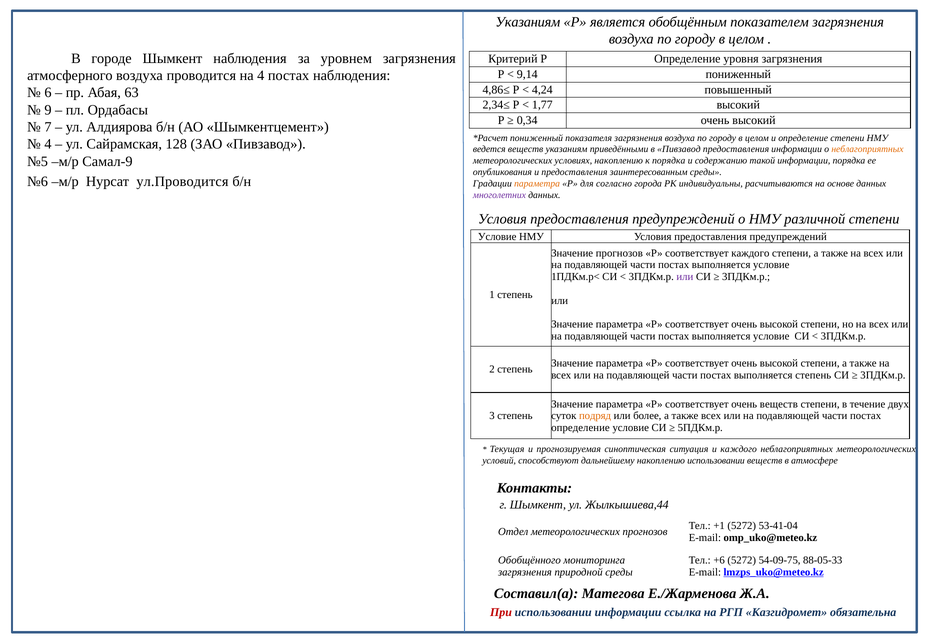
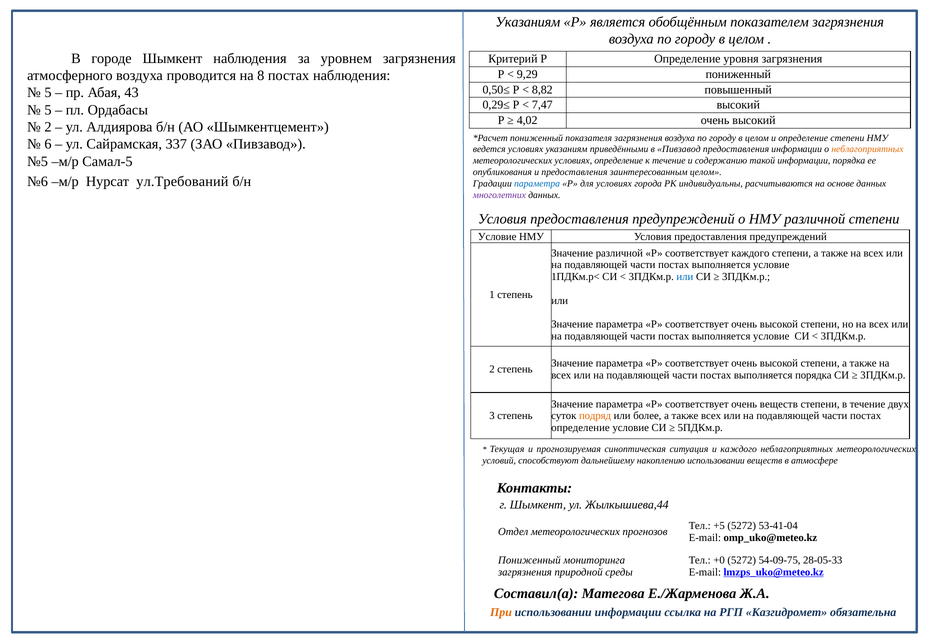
9,14: 9,14 -> 9,29 (527, 74)
на 4: 4 -> 8 (261, 76)
4,86≤: 4,86≤ -> 0,50≤ (496, 90)
4,24: 4,24 -> 8,82 (542, 90)
6: 6 -> 5 (48, 93)
63: 63 -> 43 (132, 93)
2,34≤: 2,34≤ -> 0,29≤ (496, 105)
1,77: 1,77 -> 7,47 (542, 105)
9: 9 -> 5 (48, 110)
0,34: 0,34 -> 4,02 (527, 120)
7: 7 -> 2 (48, 127)
4: 4 -> 6 (48, 144)
128: 128 -> 337 (176, 144)
ведется веществ: веществ -> условиях (526, 149)
Самал-9: Самал-9 -> Самал-5 (107, 161)
условиях накоплению: накоплению -> определение (619, 161)
к порядка: порядка -> течение (669, 161)
заинтересованным среды: среды -> целом (706, 172)
ул.Проводится: ул.Проводится -> ул.Требований (182, 181)
параметра colour: orange -> blue (537, 184)
для согласно: согласно -> условиях (614, 184)
Значение прогнозов: прогнозов -> различной (619, 253)
или colour: purple -> blue (685, 277)
выполняется степень: степень -> порядка (813, 375)
+1: +1 -> +5 (719, 526)
Обобщённого: Обобщённого -> Пониженный (529, 560)
+6: +6 -> +0 (719, 560)
88-05-33: 88-05-33 -> 28-05-33 (823, 560)
При colour: red -> orange (501, 612)
